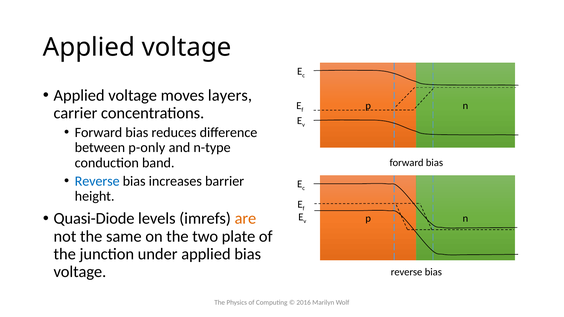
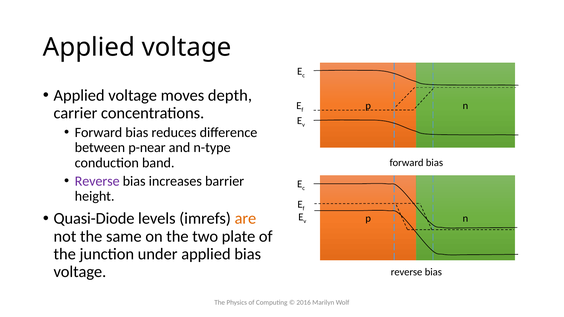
layers: layers -> depth (230, 95)
p-only: p-only -> p-near (147, 148)
Reverse colour: blue -> purple (97, 181)
